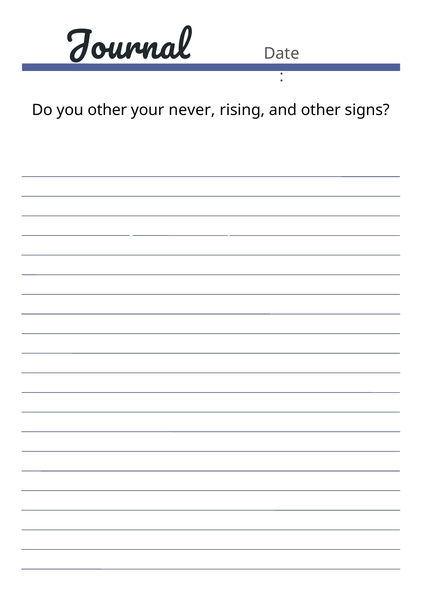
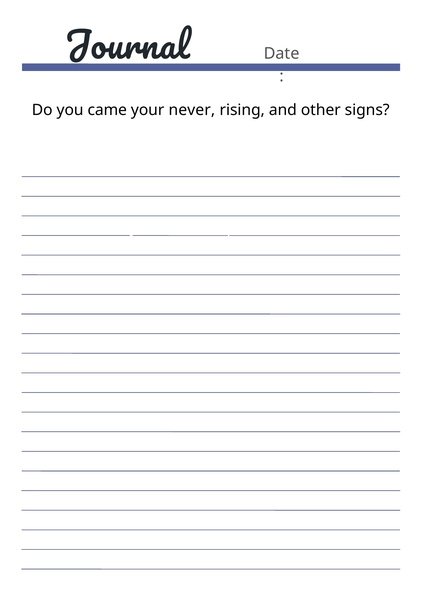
you other: other -> came (107, 110)
